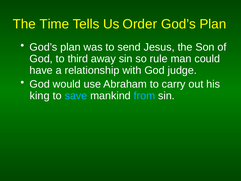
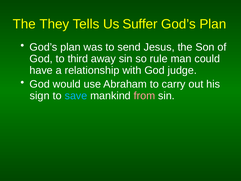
Time: Time -> They (54, 24)
Order: Order -> Suffer (140, 24)
king: king -> sign (40, 96)
from colour: light blue -> pink (144, 96)
